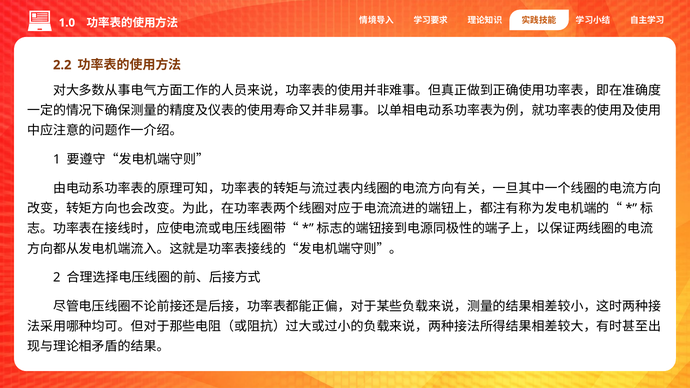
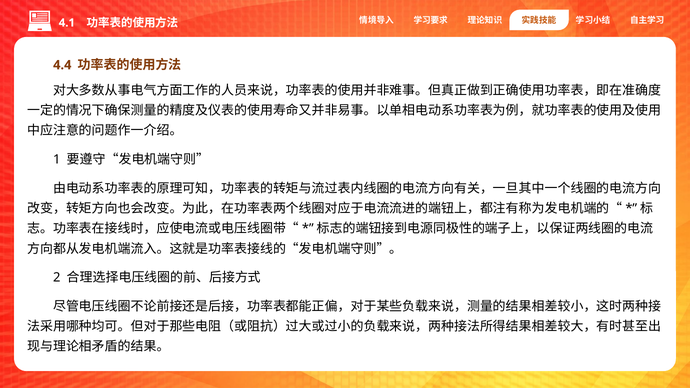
1.0: 1.0 -> 4.1 (67, 23)
2.2: 2.2 -> 4.4 (62, 65)
